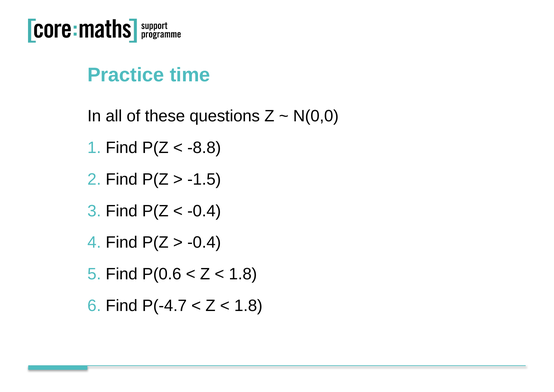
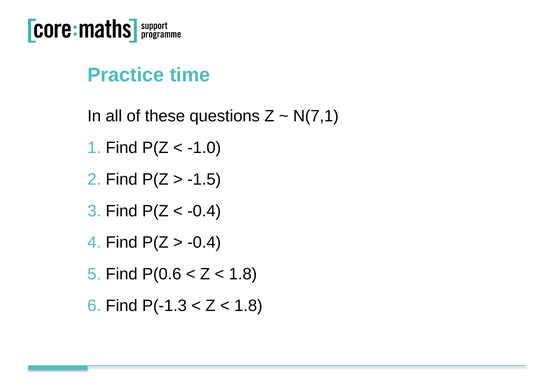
N(0,0: N(0,0 -> N(7,1 (316, 116)
-8.8: -8.8 -> -1.0 (204, 148)
P(-4.7: P(-4.7 -> P(-1.3 (165, 306)
